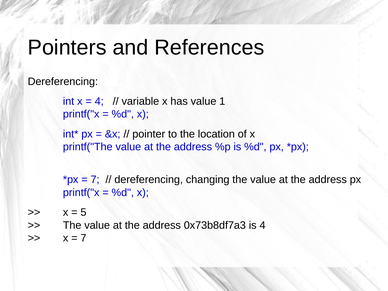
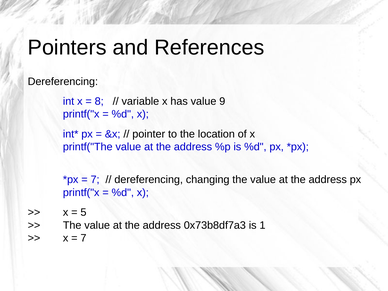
4: 4 -> 8 (99, 101)
1: 1 -> 9 (222, 101)
is 4: 4 -> 1 (263, 225)
